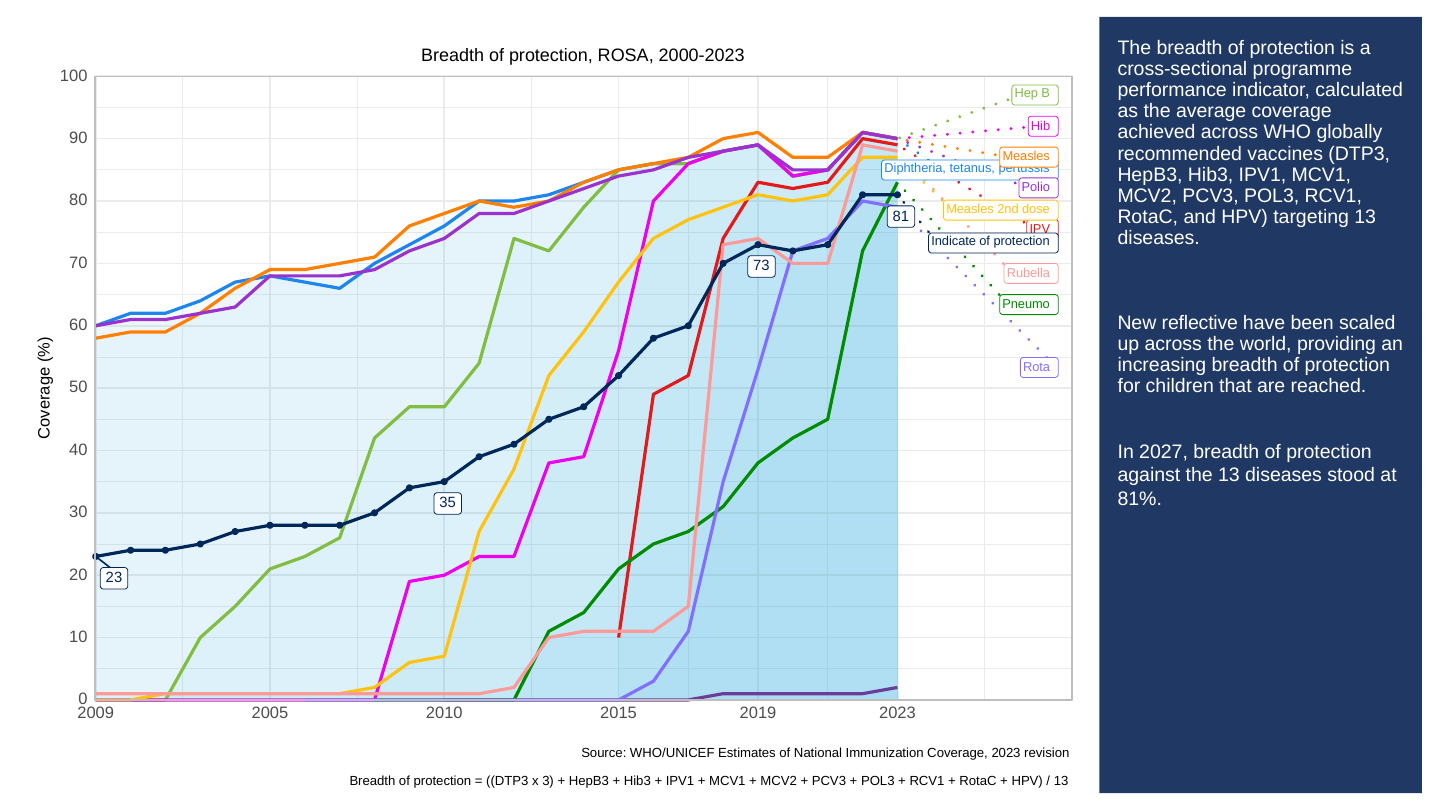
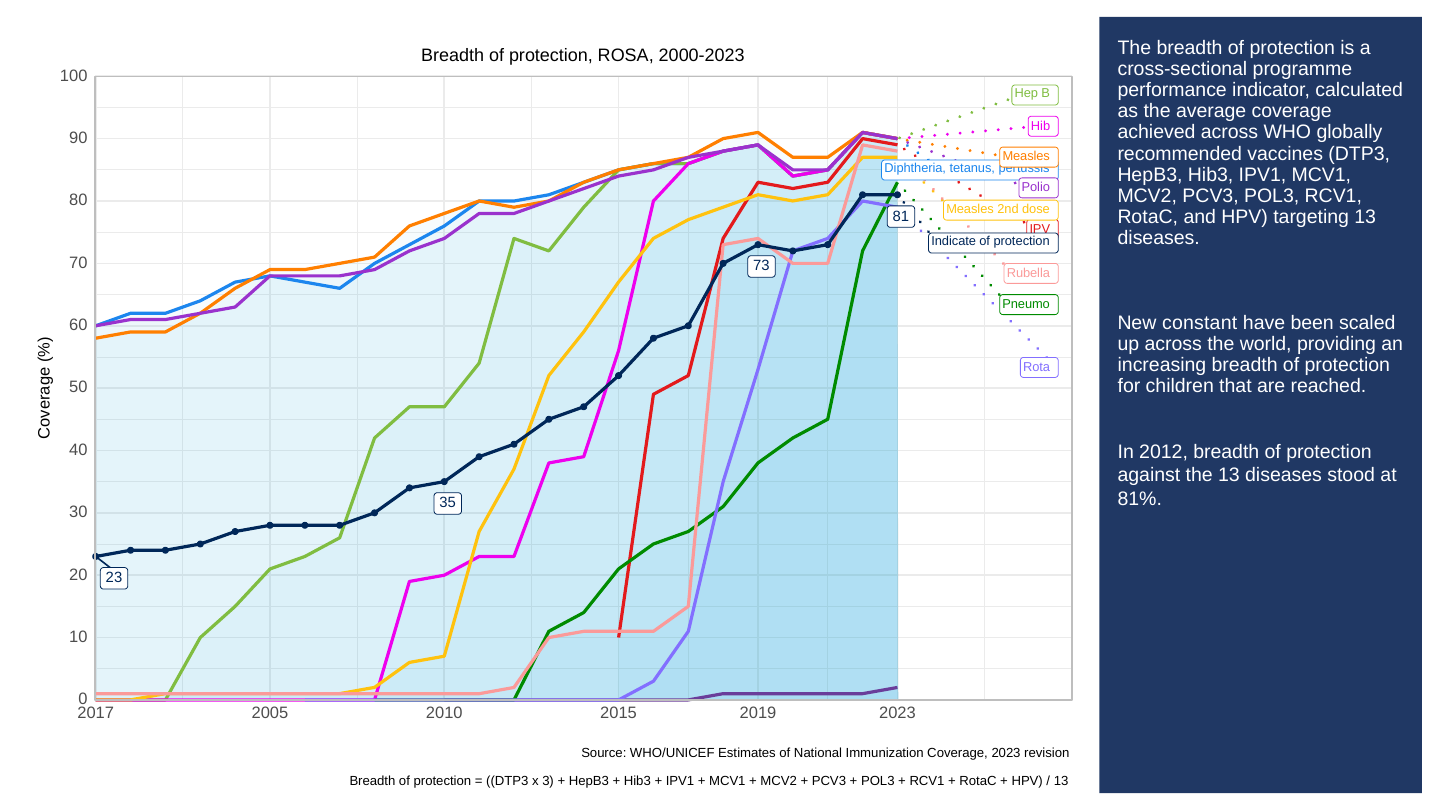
reflective: reflective -> constant (1200, 323)
2027: 2027 -> 2012 (1164, 452)
2009: 2009 -> 2017 (96, 713)
